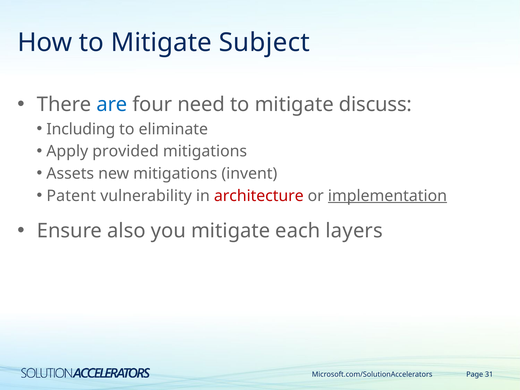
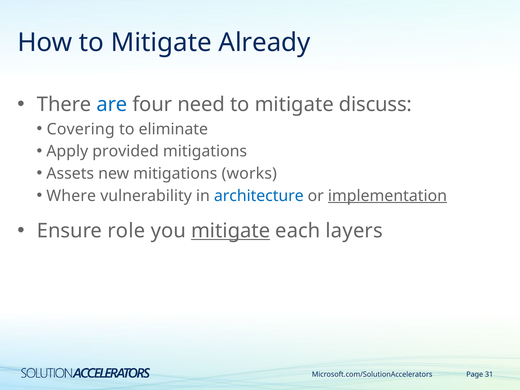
Subject: Subject -> Already (264, 43)
Including: Including -> Covering (81, 129)
invent: invent -> works (249, 174)
Patent: Patent -> Where (71, 196)
architecture colour: red -> blue (259, 196)
also: also -> role (126, 231)
mitigate underline: none -> present (231, 231)
